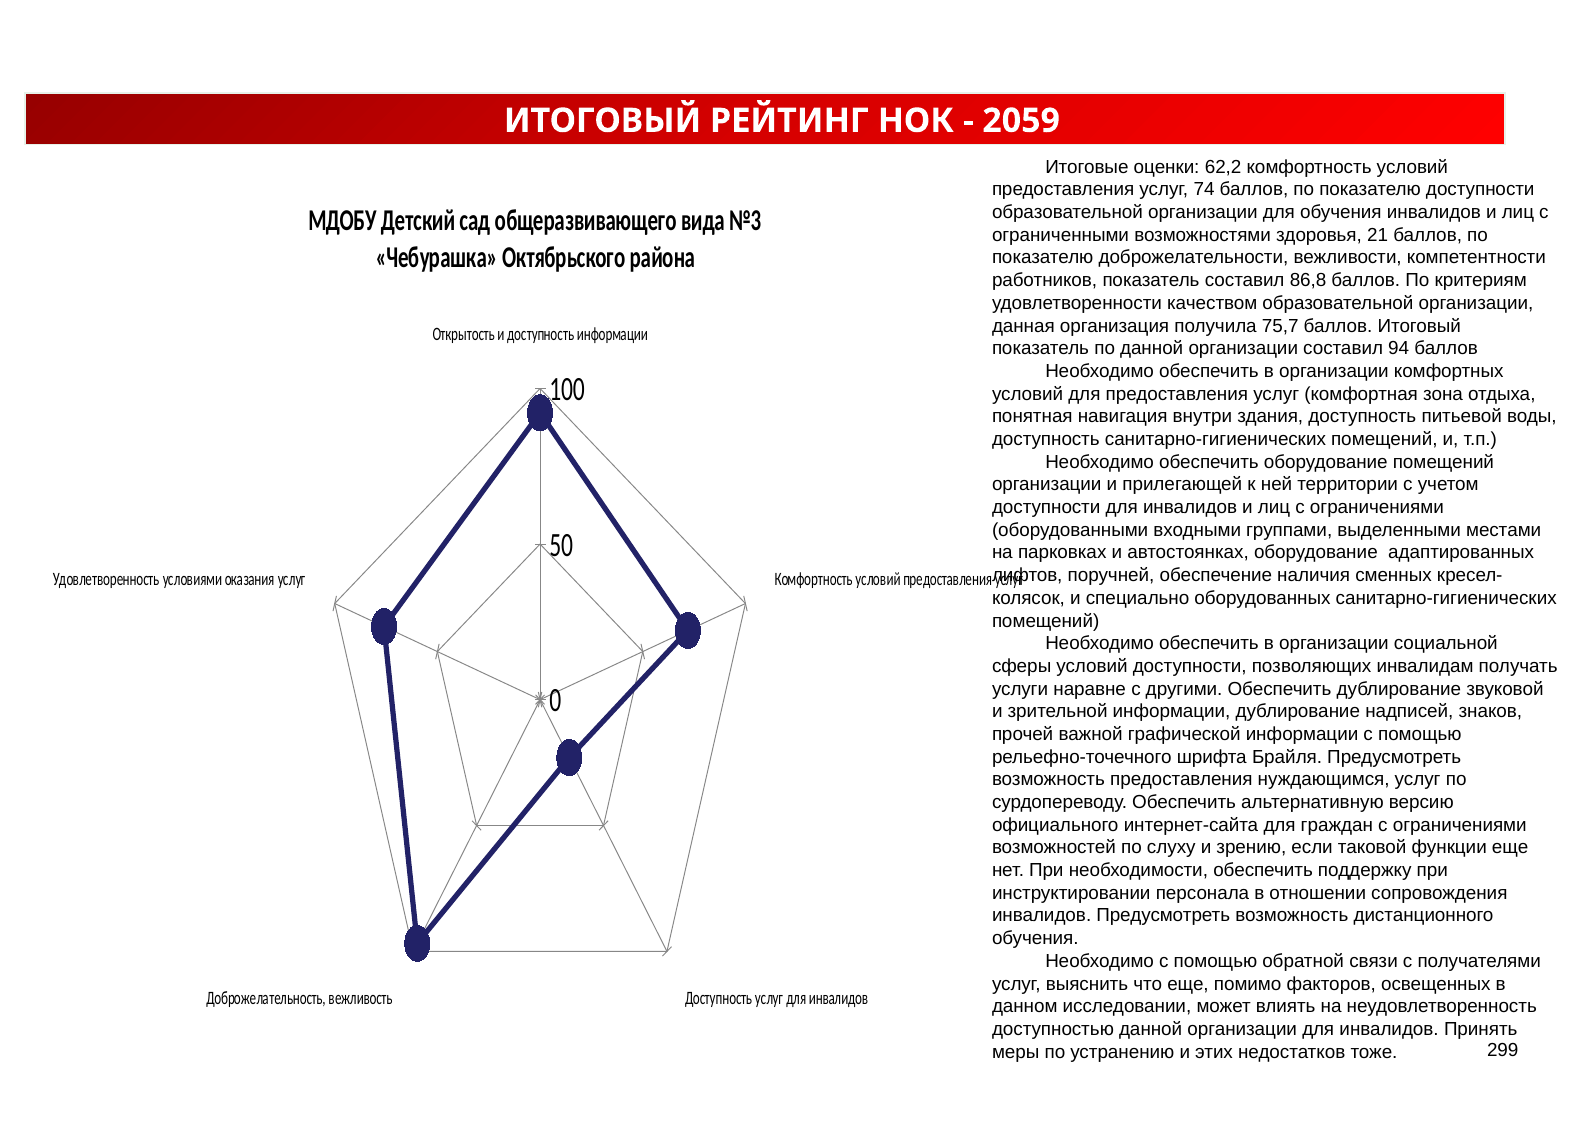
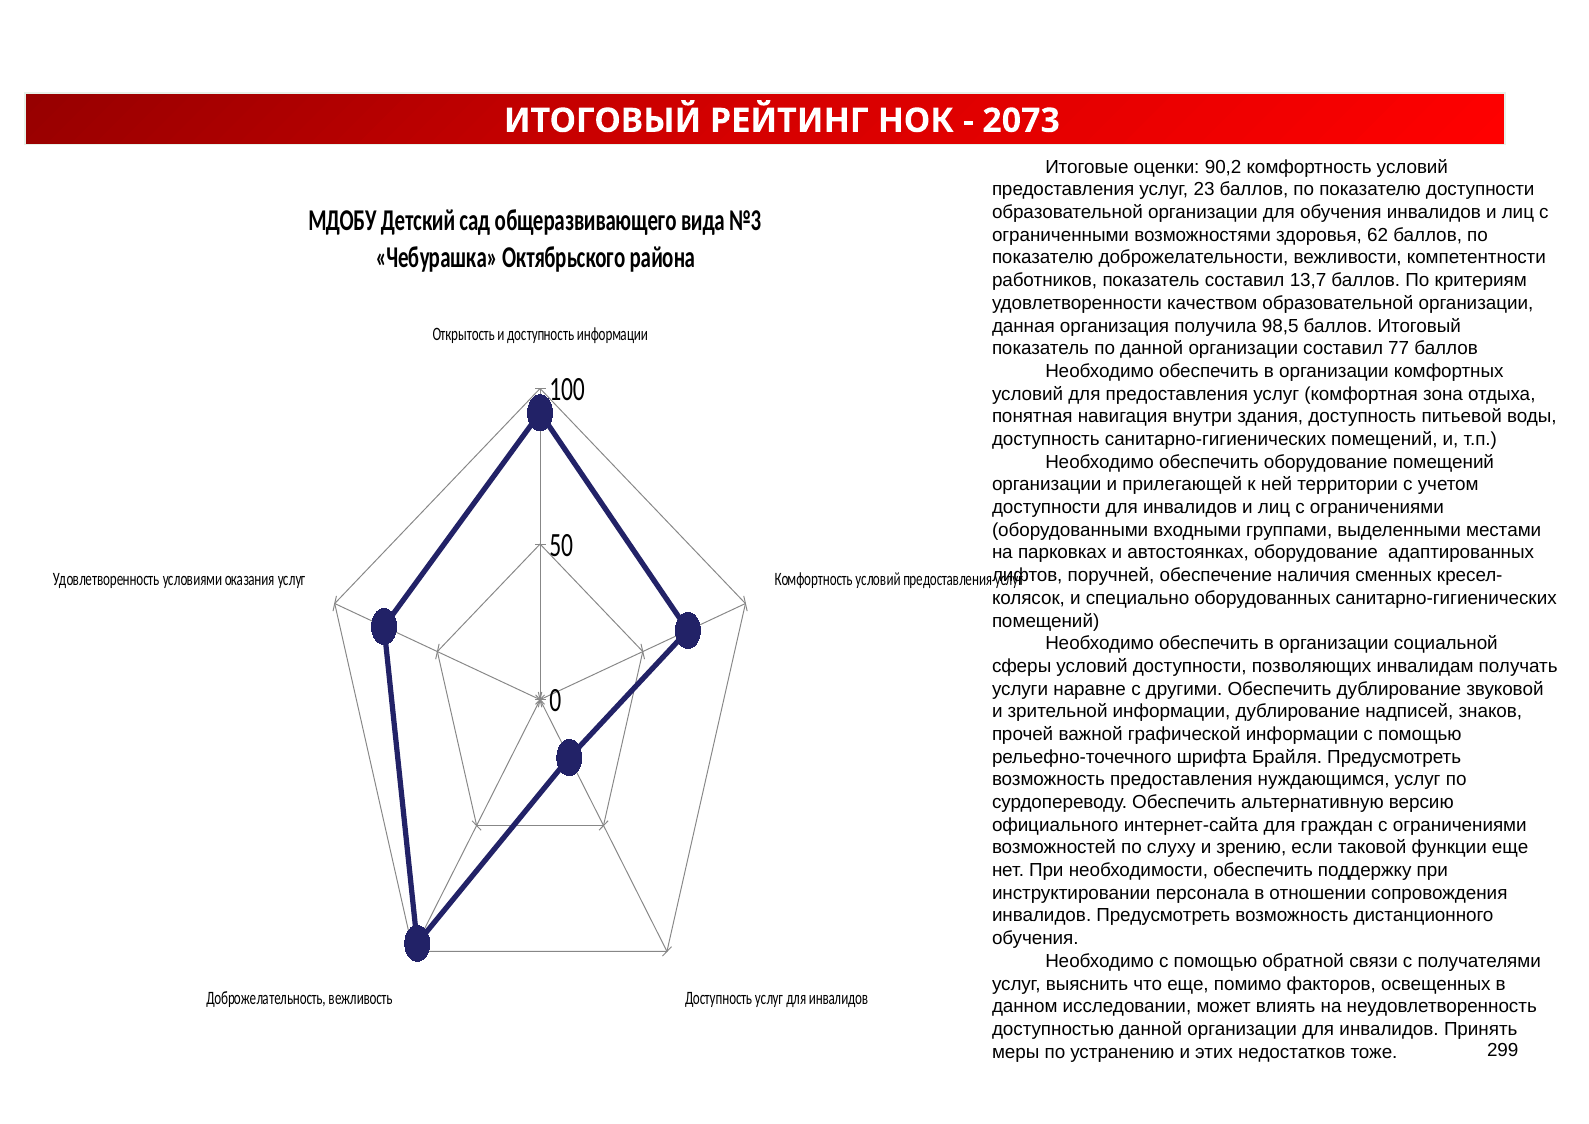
2059: 2059 -> 2073 (1021, 121)
62,2: 62,2 -> 90,2 (1223, 167)
74: 74 -> 23 (1204, 190)
21: 21 -> 62 (1378, 235)
86,8: 86,8 -> 13,7 (1308, 280)
75,7: 75,7 -> 98,5 (1280, 326)
94: 94 -> 77 (1399, 348)
